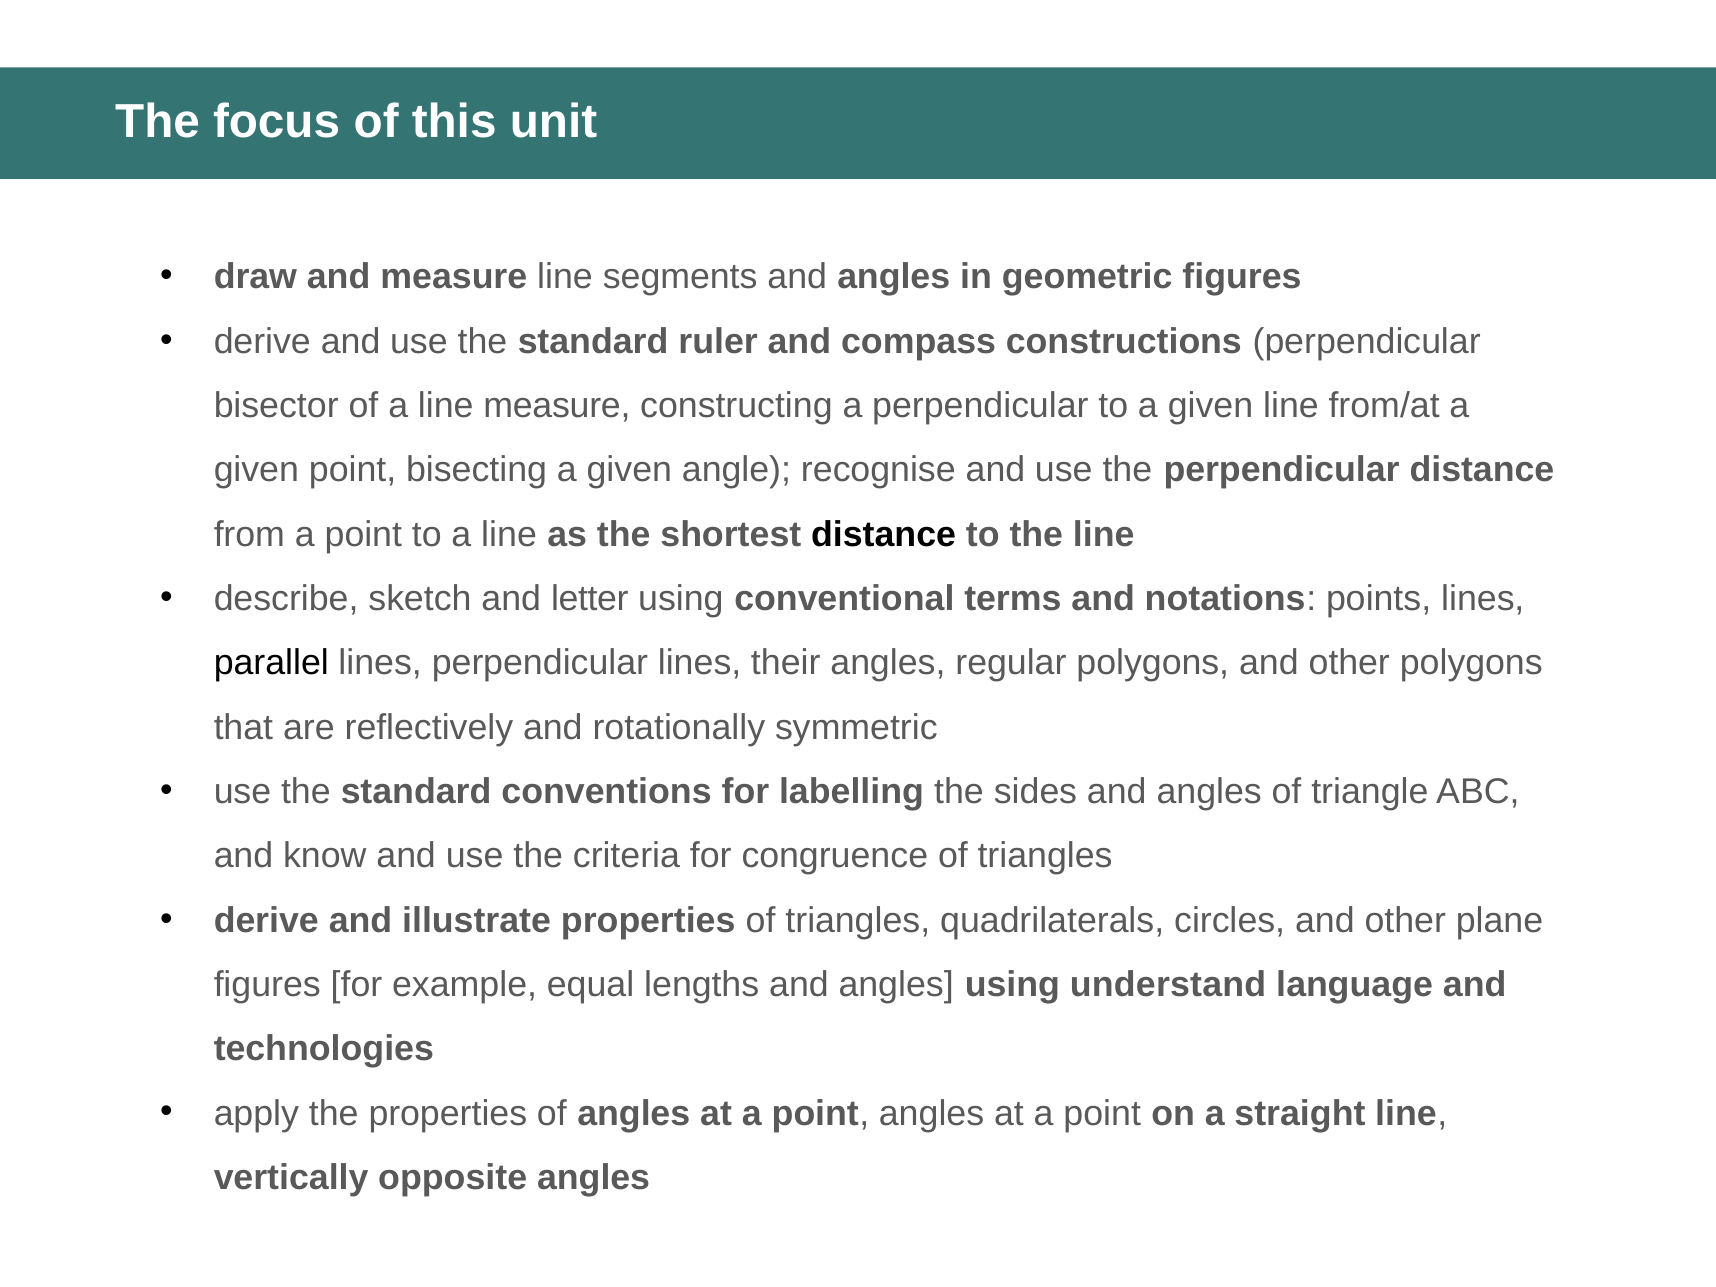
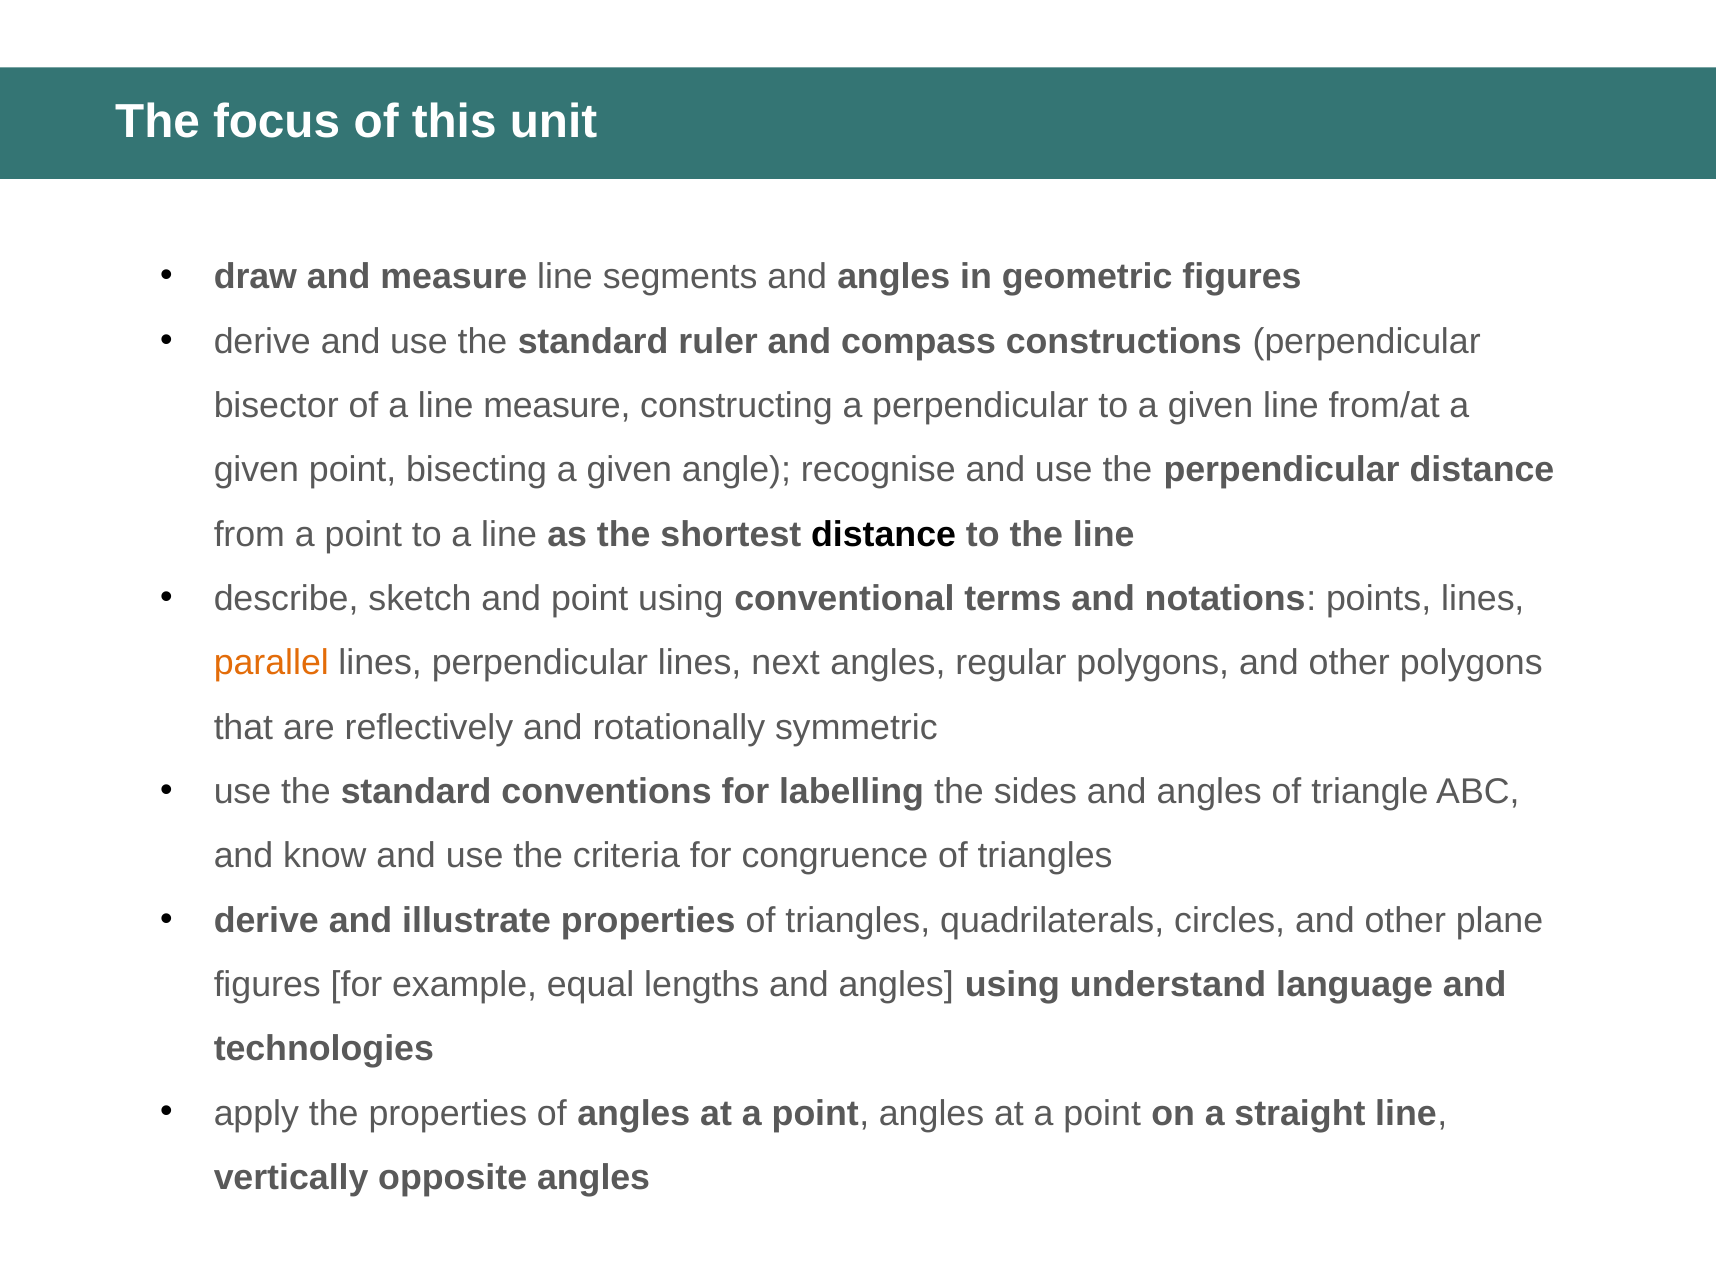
and letter: letter -> point (590, 599)
parallel colour: black -> orange (271, 663)
their: their -> next (786, 663)
